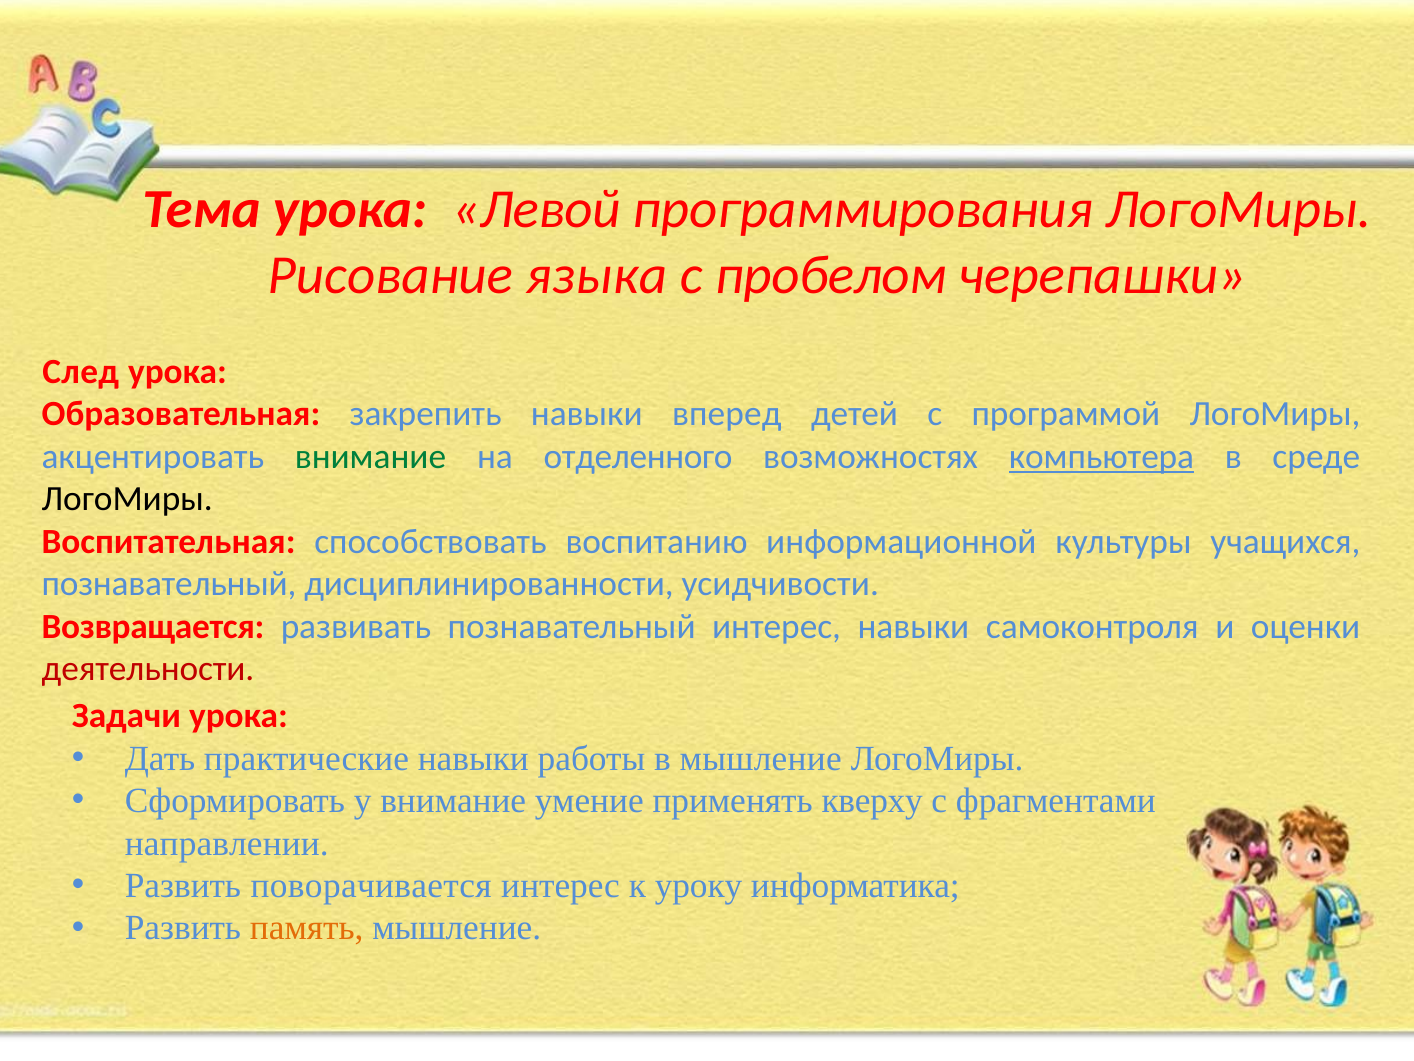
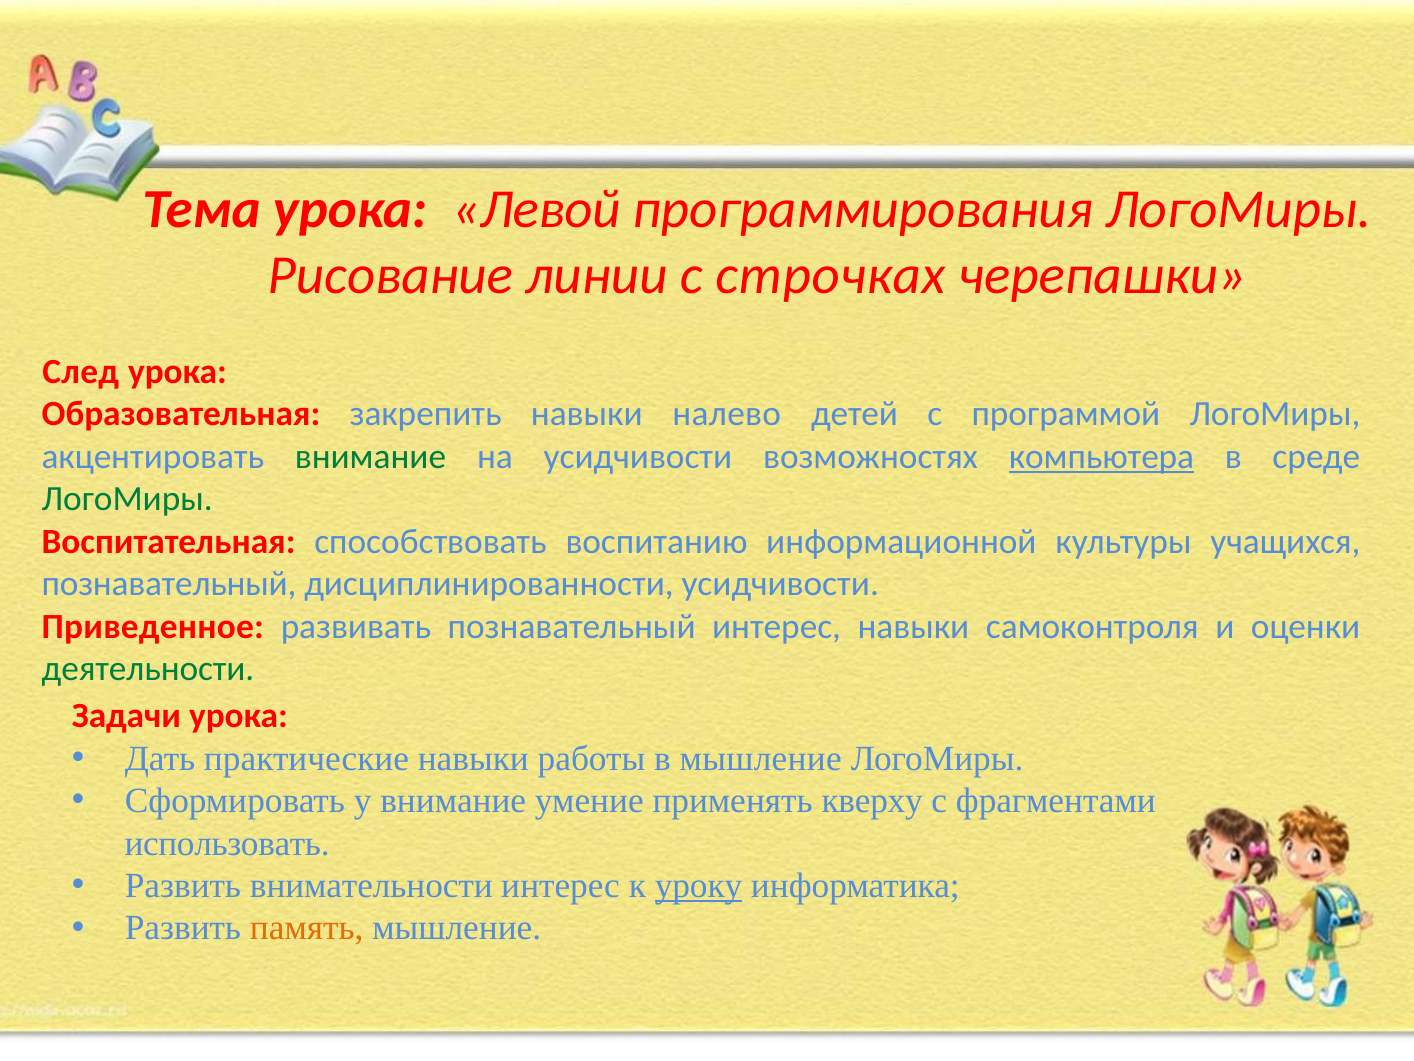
языка: языка -> линии (596, 275)
пробелом: пробелом -> строчках (830, 275)
вперед: вперед -> налево (727, 414)
на отделенного: отделенного -> усидчивости (638, 456)
ЛогоМиры colour: black -> green (127, 499)
Возвращается: Возвращается -> Приведенное (153, 626)
деятельности colour: red -> green (148, 669)
направлении: направлении -> использовать (227, 843)
поворачивается: поворачивается -> внимательности (371, 885)
уроку underline: none -> present (699, 885)
